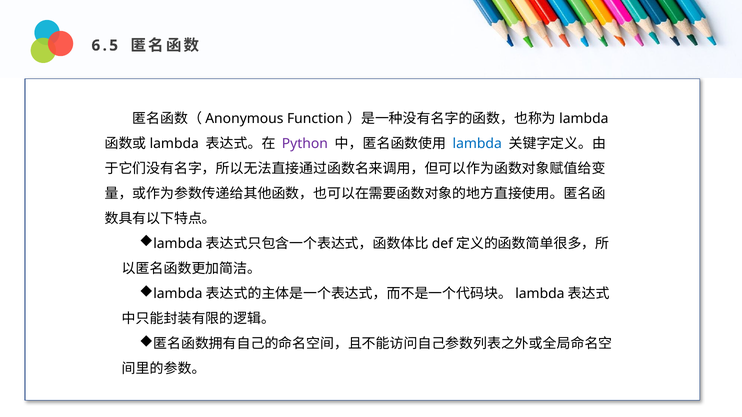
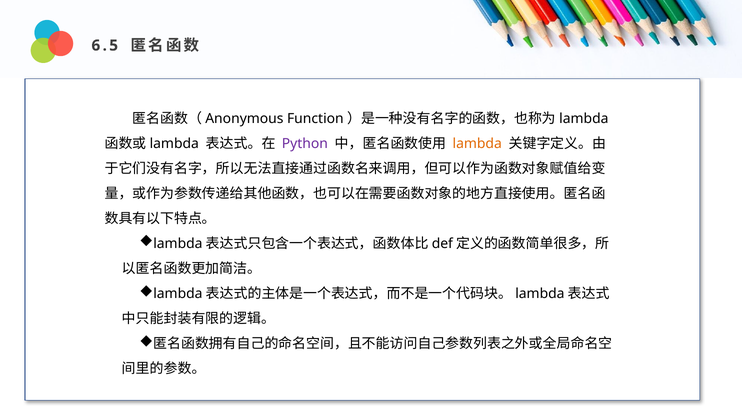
lambda colour: blue -> orange (477, 144)
